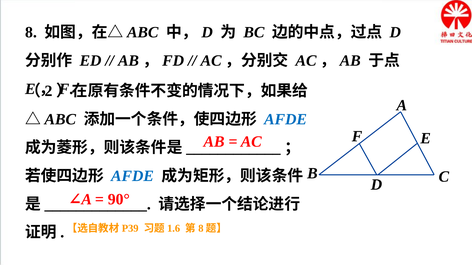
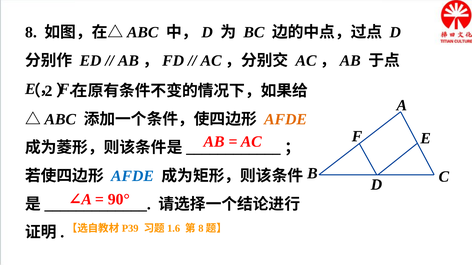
AFDE colour: blue -> orange (286, 120)
